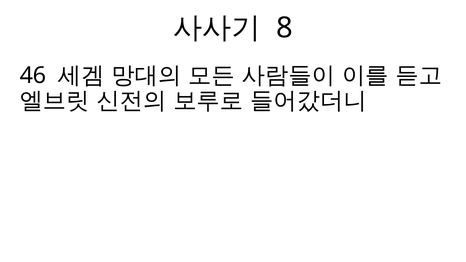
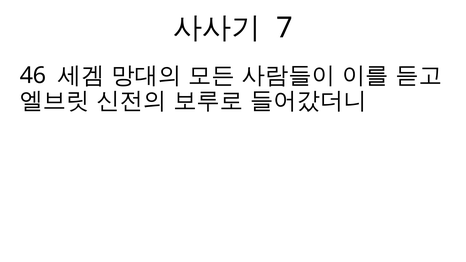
8: 8 -> 7 (285, 28)
